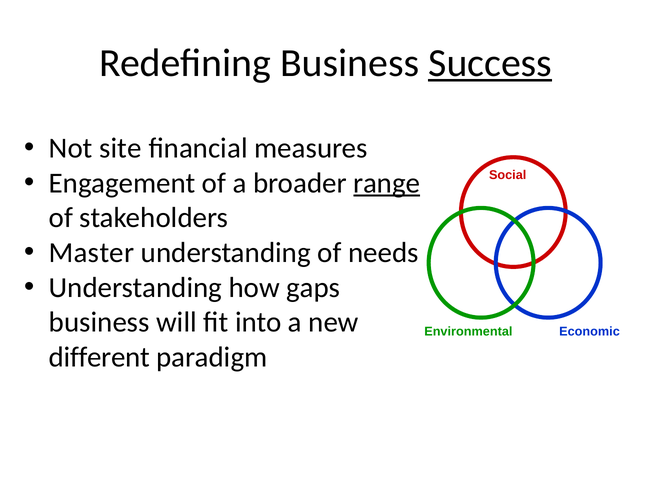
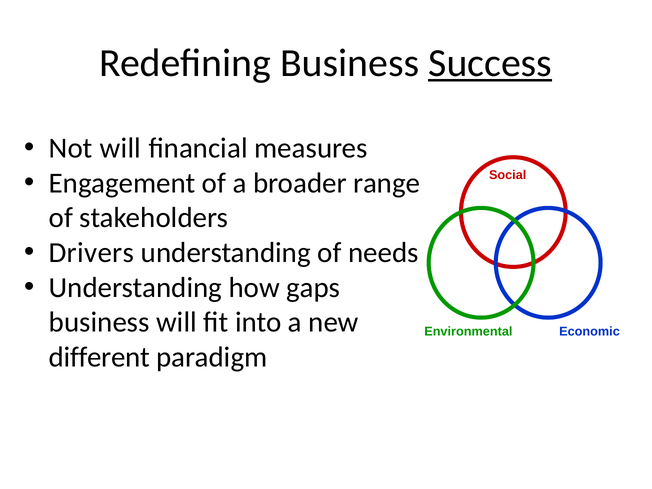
Not site: site -> will (120, 148)
range underline: present -> none (387, 183)
Master: Master -> Drivers (91, 253)
